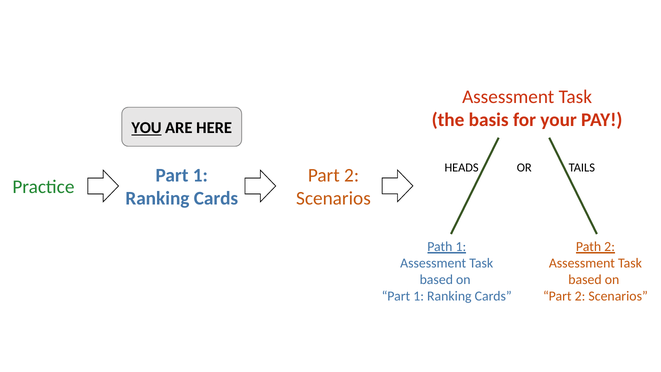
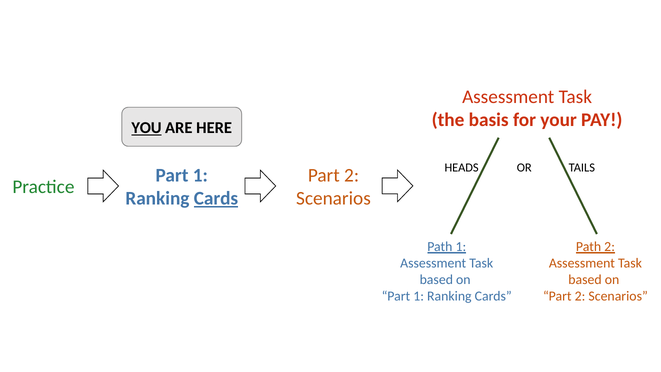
Cards underline: none -> present (216, 198)
